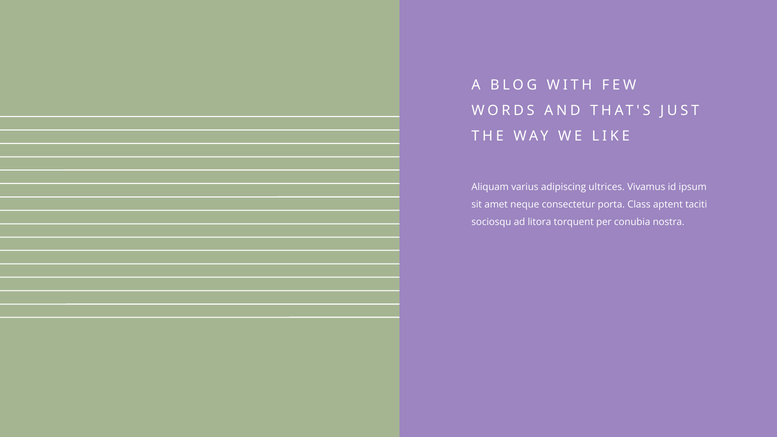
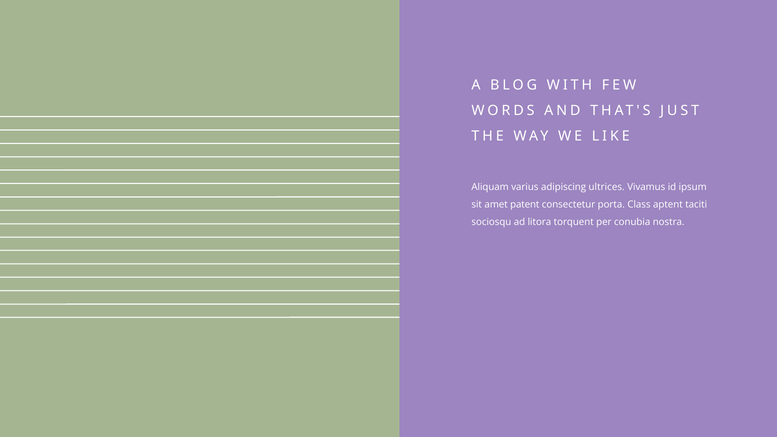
neque: neque -> patent (525, 205)
